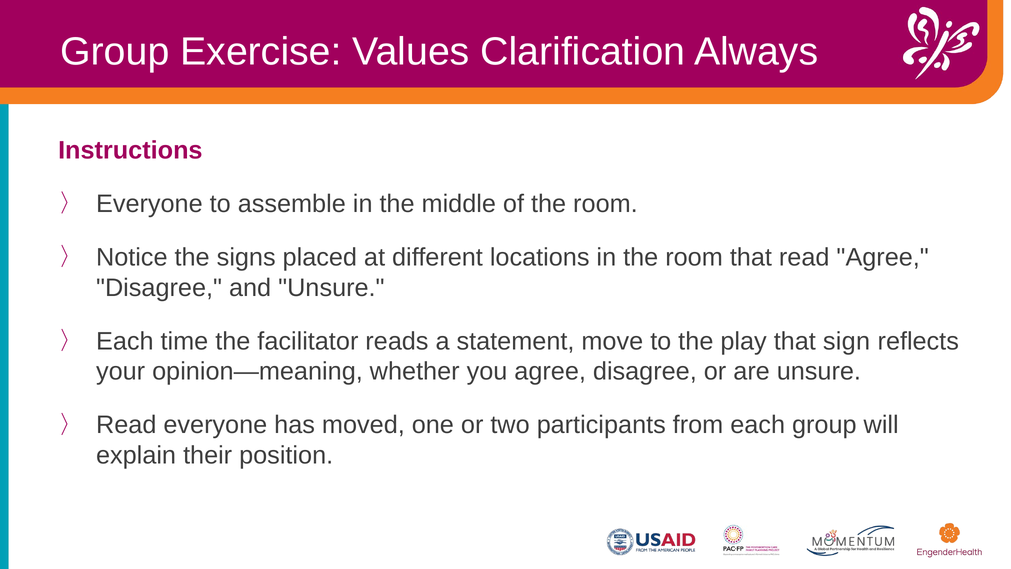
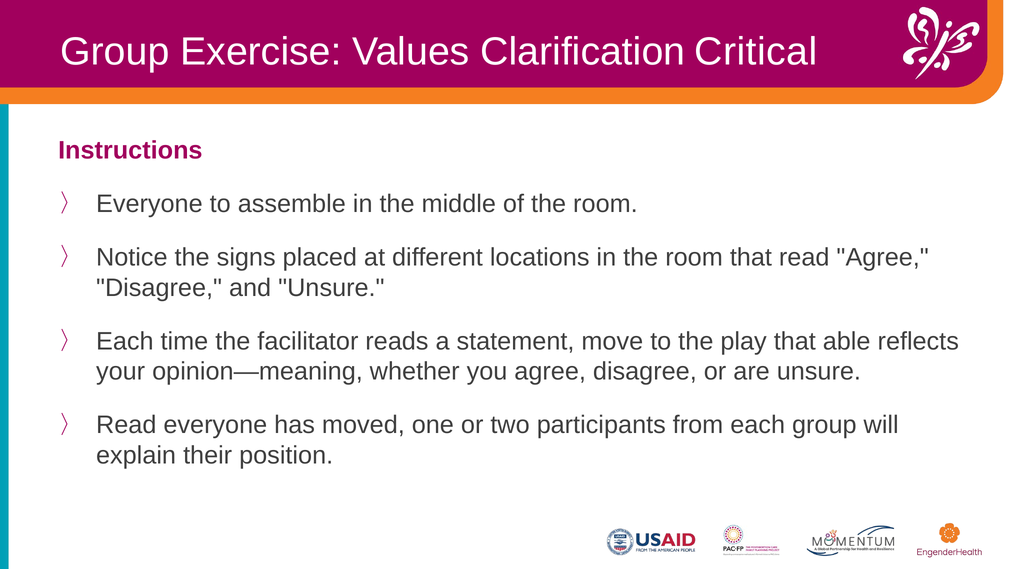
Always: Always -> Critical (756, 52)
sign: sign -> able (847, 341)
